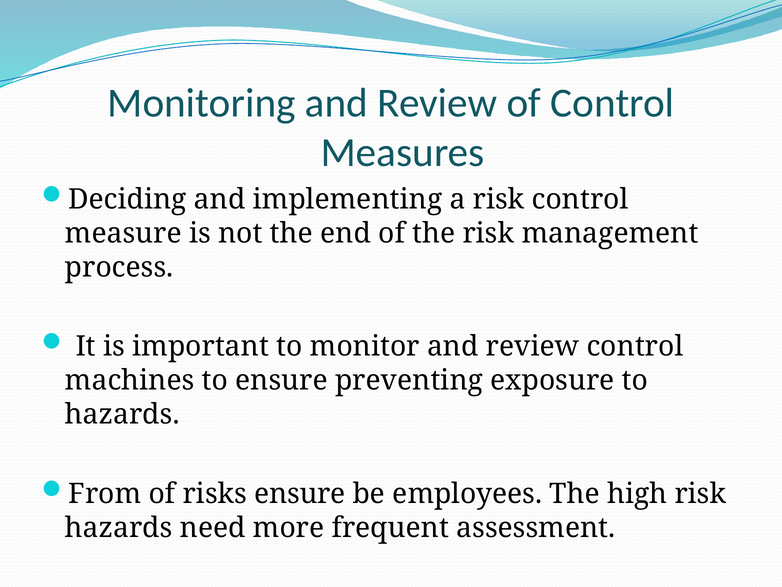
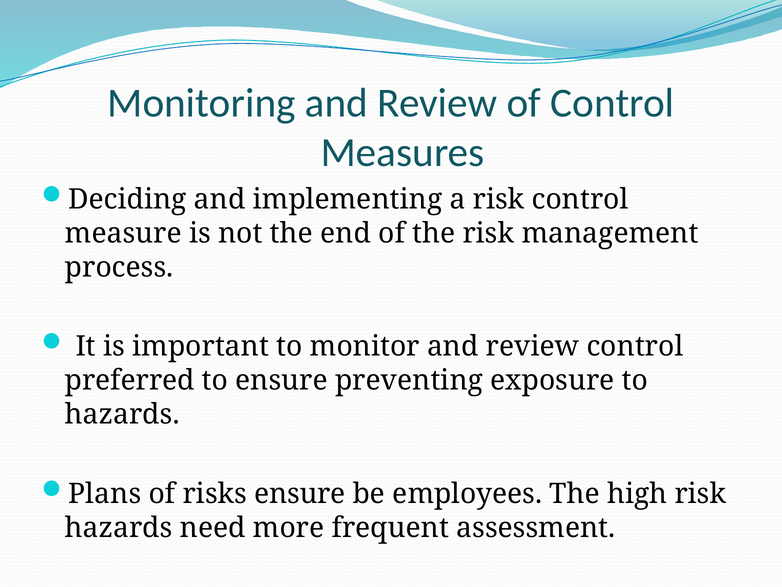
machines: machines -> preferred (130, 380)
From: From -> Plans (105, 493)
